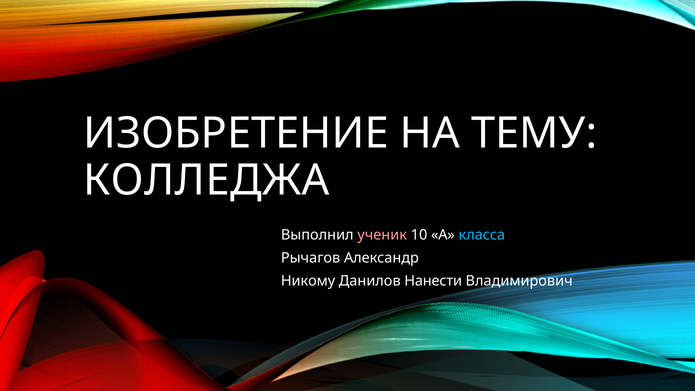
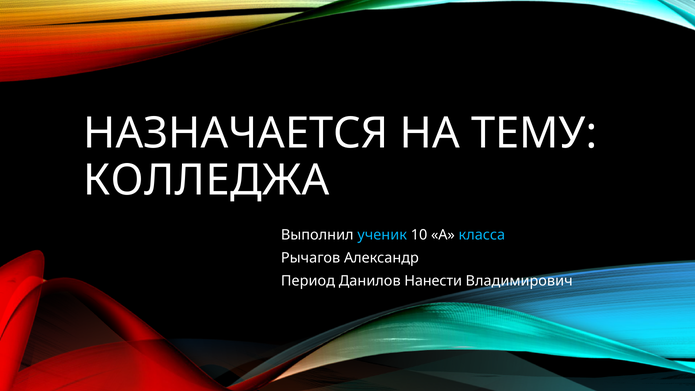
ИЗОБРЕТЕНИЕ: ИЗОБРЕТЕНИЕ -> НАЗНАЧАЕТСЯ (236, 134)
ученик colour: pink -> light blue (382, 235)
Никому: Никому -> Период (308, 281)
